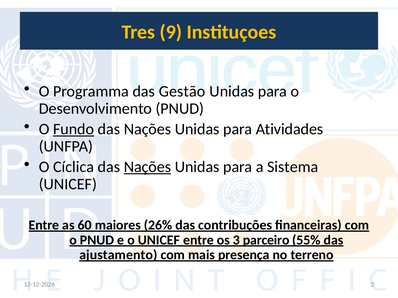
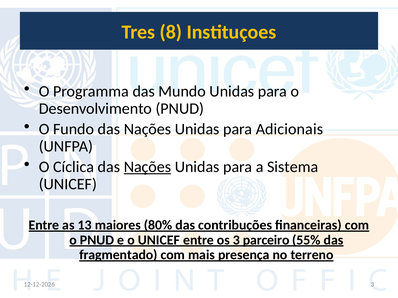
9: 9 -> 8 (171, 32)
Gestão: Gestão -> Mundo (182, 92)
Fundo underline: present -> none (74, 129)
Atividades: Atividades -> Adicionais (289, 129)
60: 60 -> 13 (85, 226)
26%: 26% -> 80% (158, 226)
ajustamento: ajustamento -> fragmentado (118, 255)
